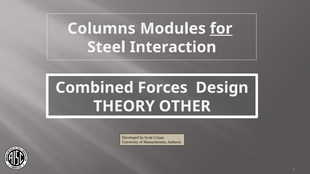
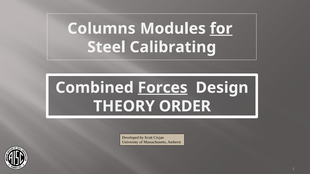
Interaction: Interaction -> Calibrating (173, 47)
Forces underline: none -> present (163, 88)
OTHER: OTHER -> ORDER (185, 106)
